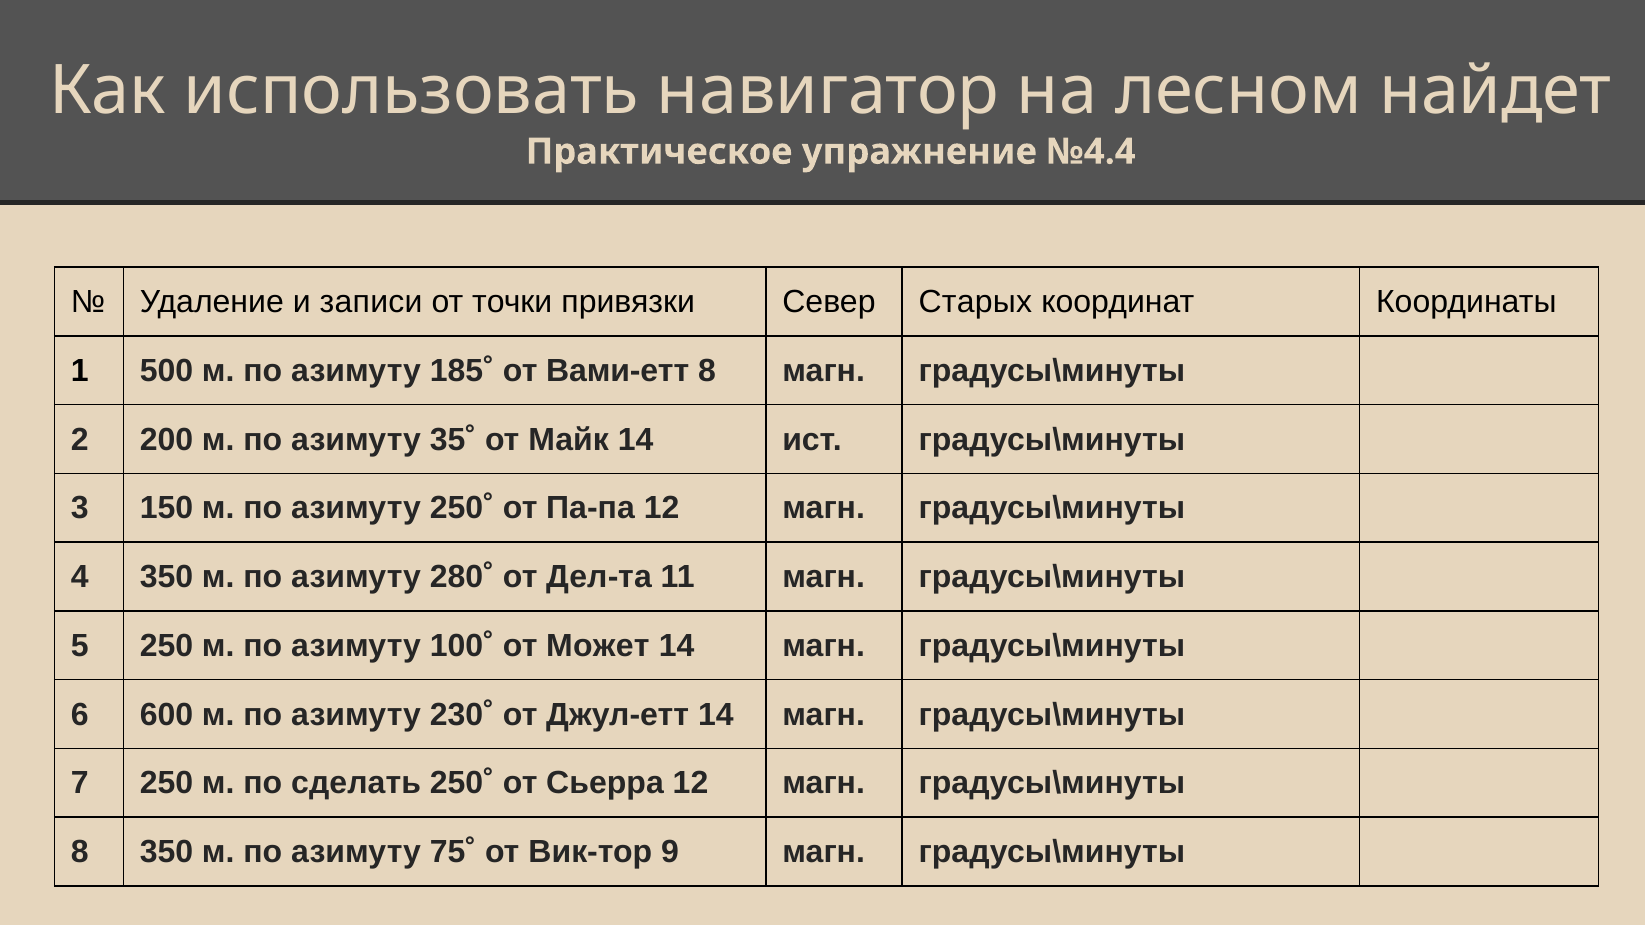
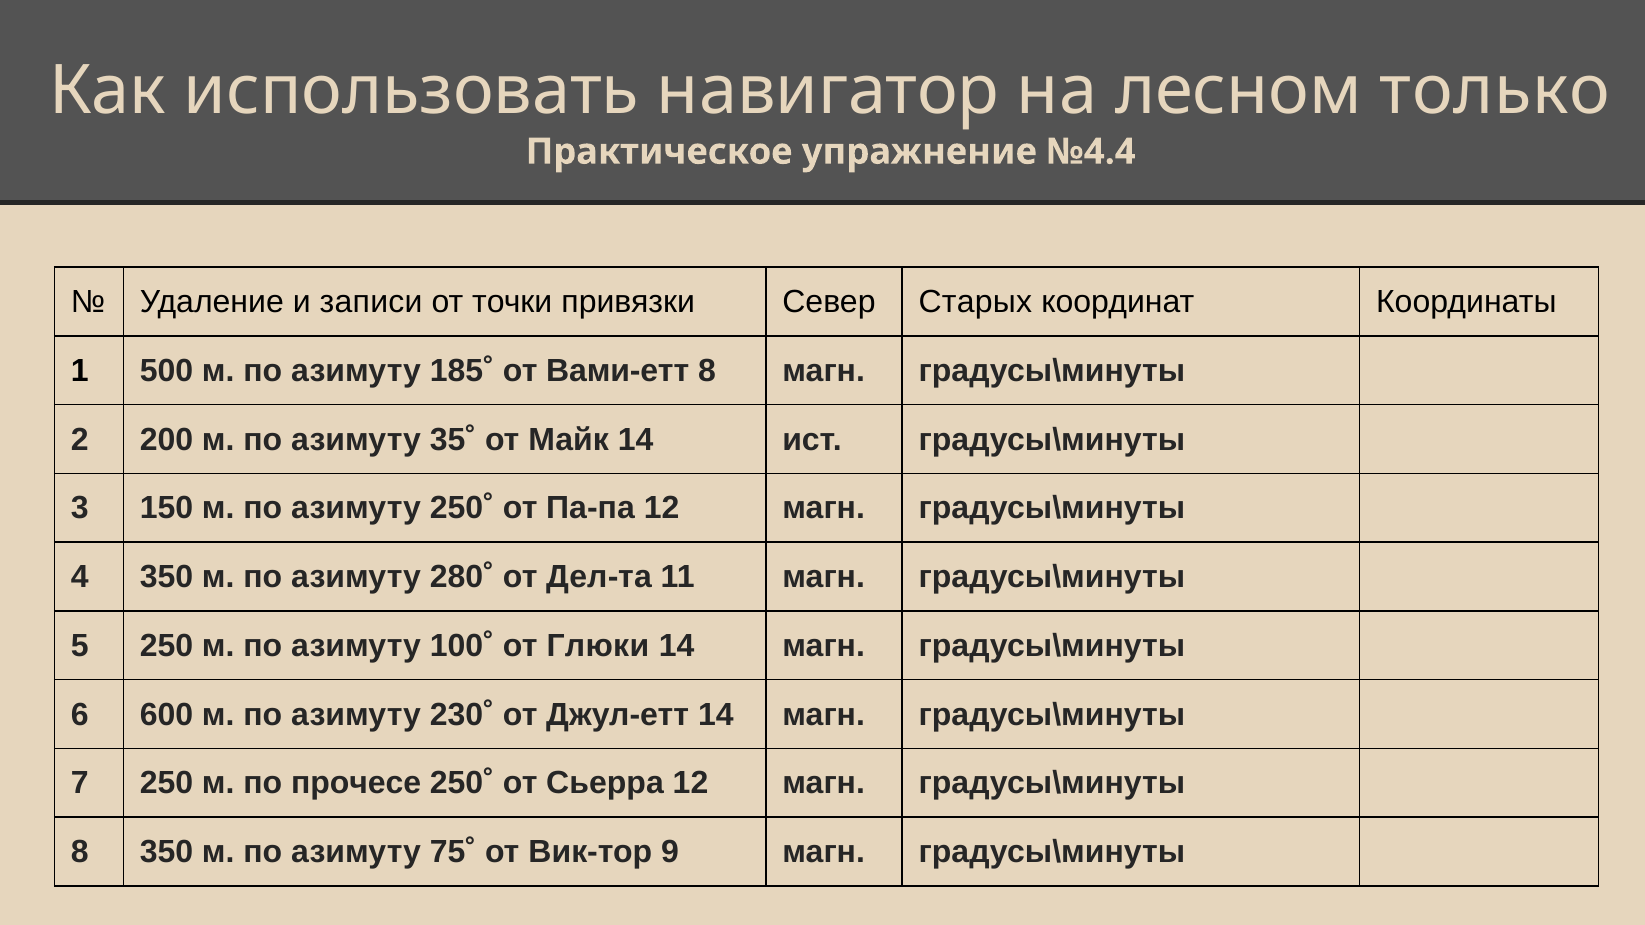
найдет: найдет -> только (1495, 91)
Может: Может -> Глюки (598, 646)
сделать: сделать -> прочесе (356, 784)
